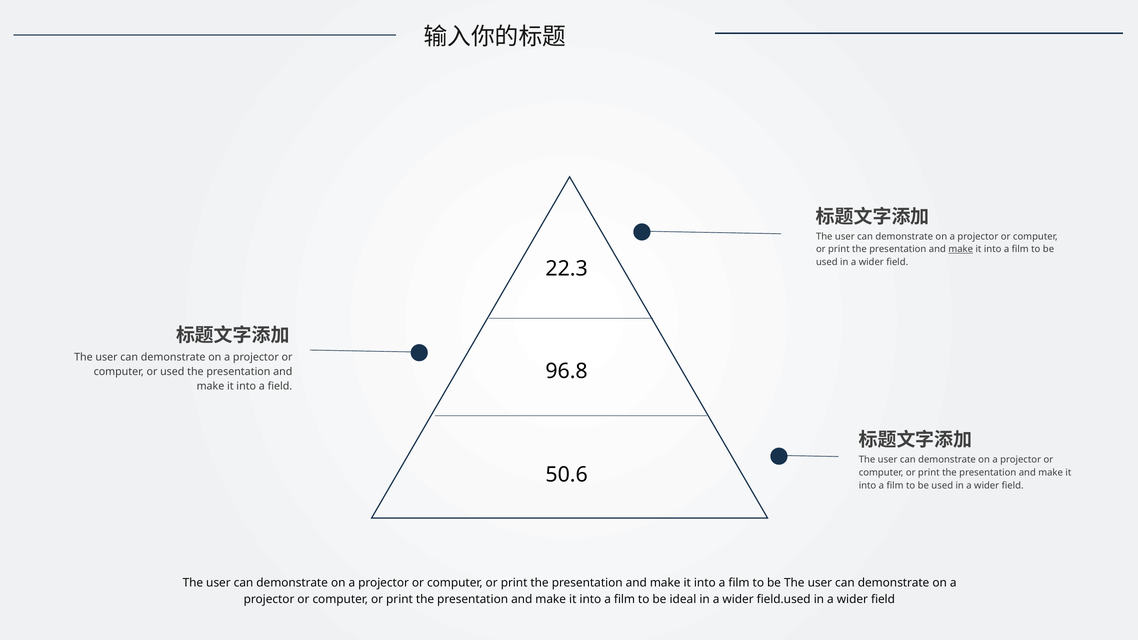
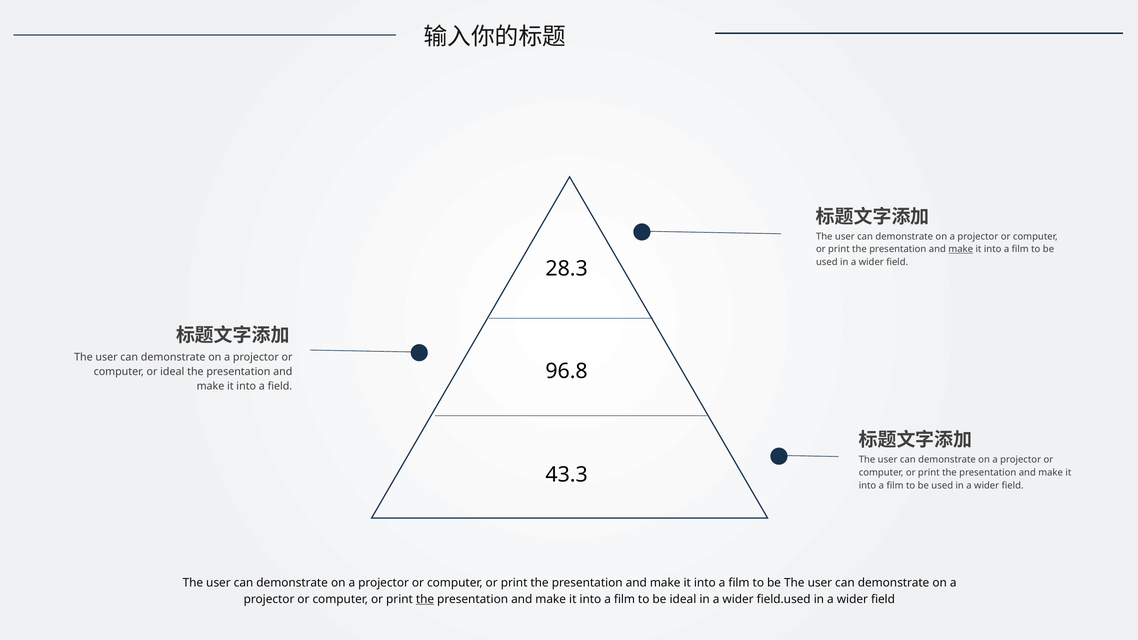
22.3: 22.3 -> 28.3 (567, 269)
or used: used -> ideal (172, 372)
50.6: 50.6 -> 43.3 (567, 475)
the underline: none -> present (425, 599)
